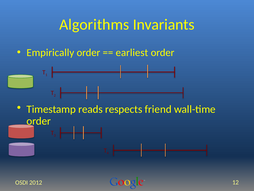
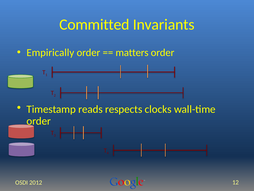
Algorithms: Algorithms -> Committed (94, 25)
earliest: earliest -> matters (132, 52)
friend: friend -> clocks (158, 109)
